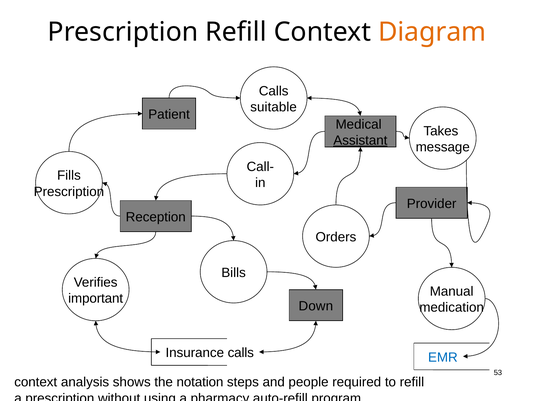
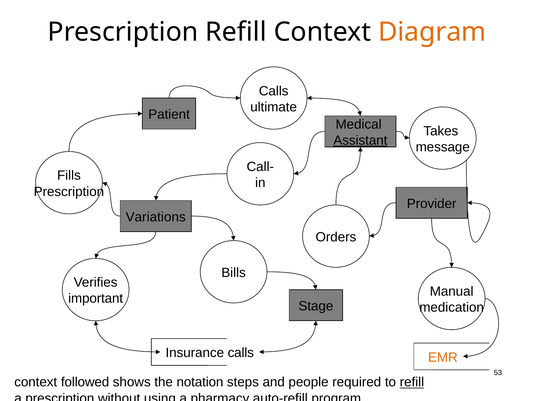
suitable: suitable -> ultimate (274, 107)
Reception: Reception -> Variations (156, 217)
Down: Down -> Stage (316, 306)
EMR colour: blue -> orange (443, 357)
analysis: analysis -> followed (85, 382)
refill underline: none -> present (412, 382)
